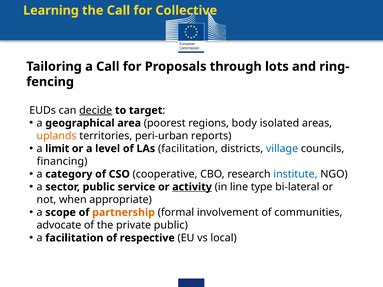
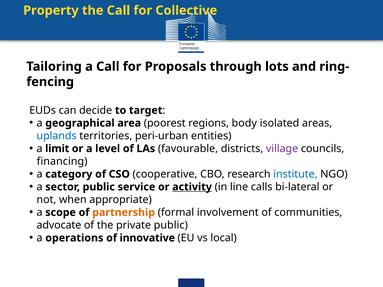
Learning: Learning -> Property (51, 10)
decide underline: present -> none (96, 110)
uplands colour: orange -> blue (57, 136)
reports: reports -> entities (211, 136)
LAs facilitation: facilitation -> favourable (188, 149)
village colour: blue -> purple (282, 149)
type: type -> calls (262, 187)
a facilitation: facilitation -> operations (74, 238)
respective: respective -> innovative (147, 238)
